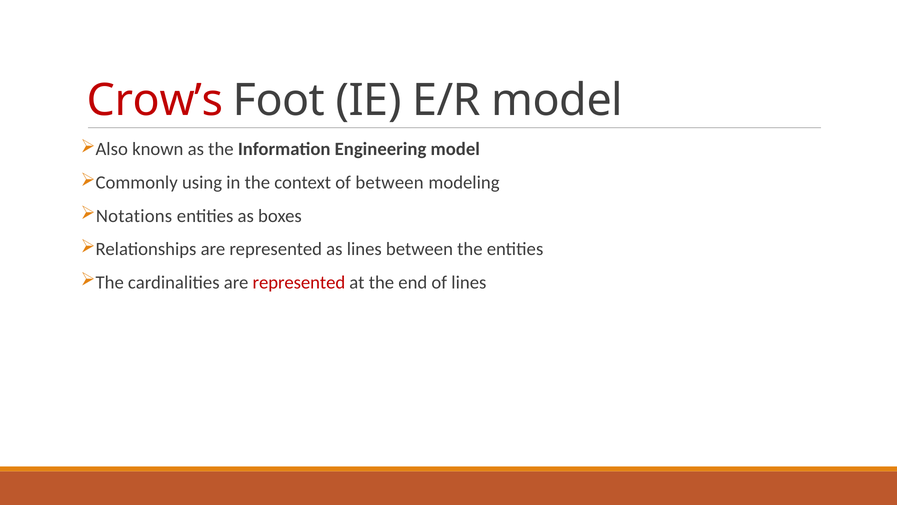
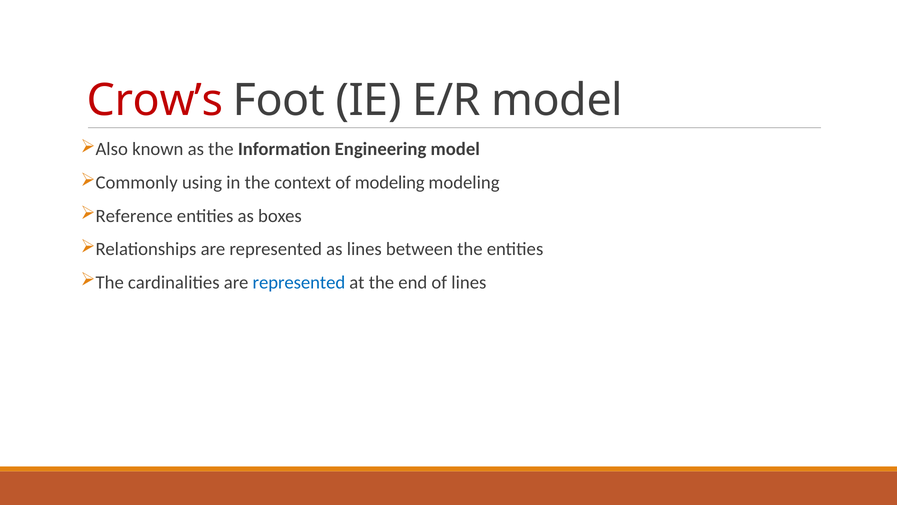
of between: between -> modeling (390, 182)
Notations: Notations -> Reference (134, 216)
represented colour: red -> blue (299, 282)
